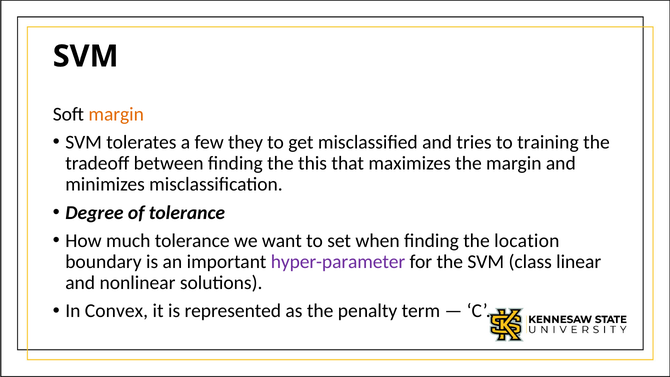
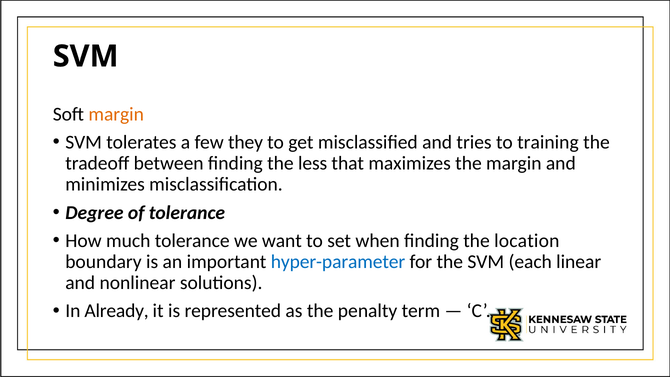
this: this -> less (313, 163)
hyper-parameter colour: purple -> blue (338, 262)
class: class -> each (530, 262)
Convex: Convex -> Already (117, 311)
